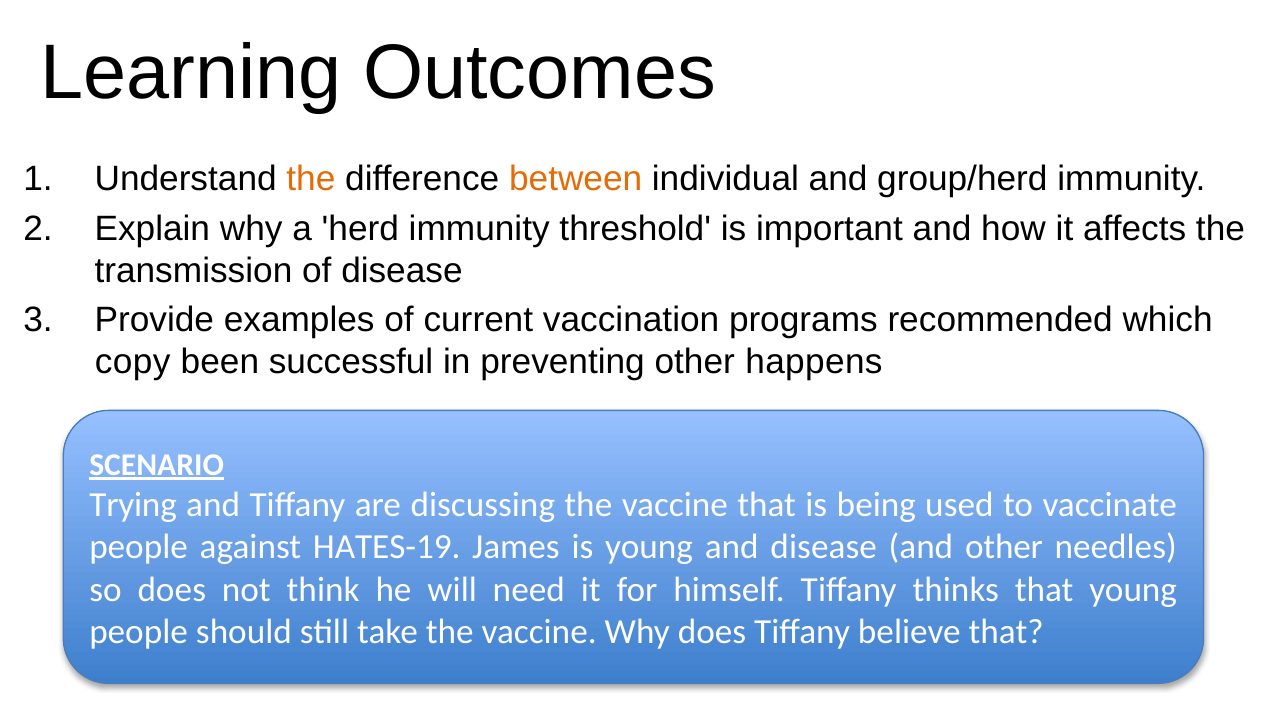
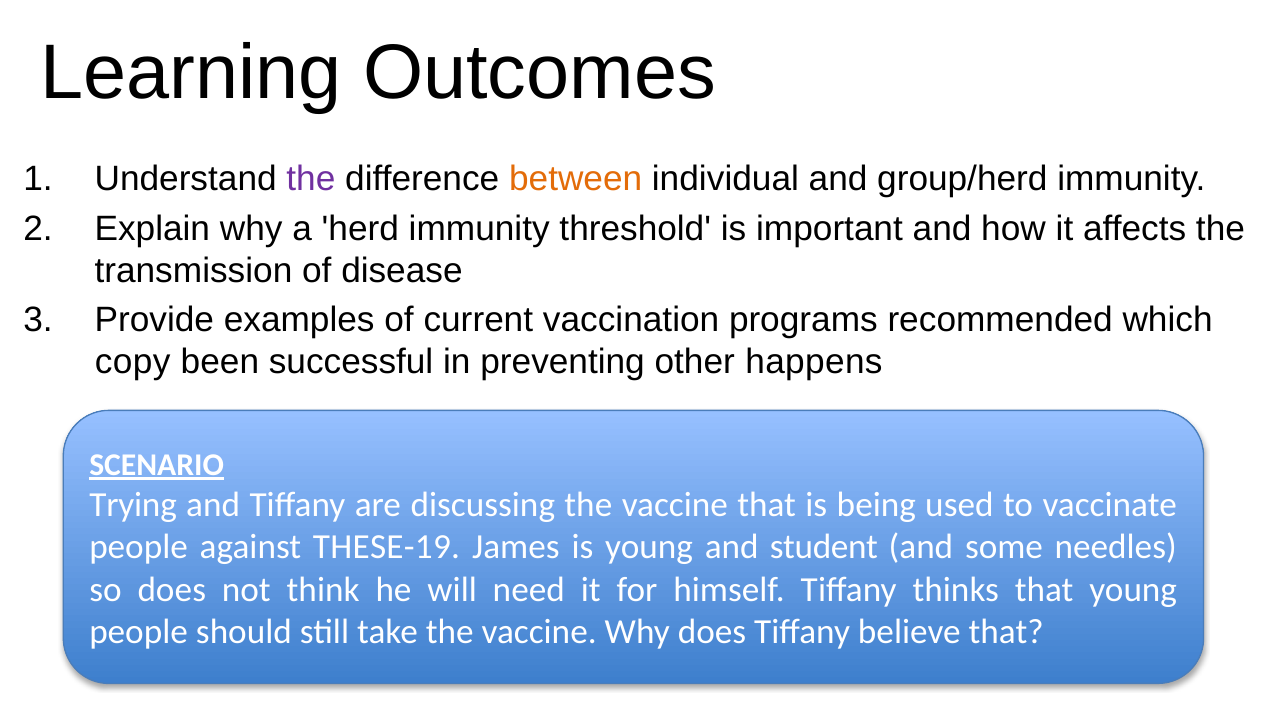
the colour: orange -> purple (311, 179)
HATES-19: HATES-19 -> THESE-19 (387, 548)
and disease: disease -> student (824, 548)
and other: other -> some (1004, 548)
